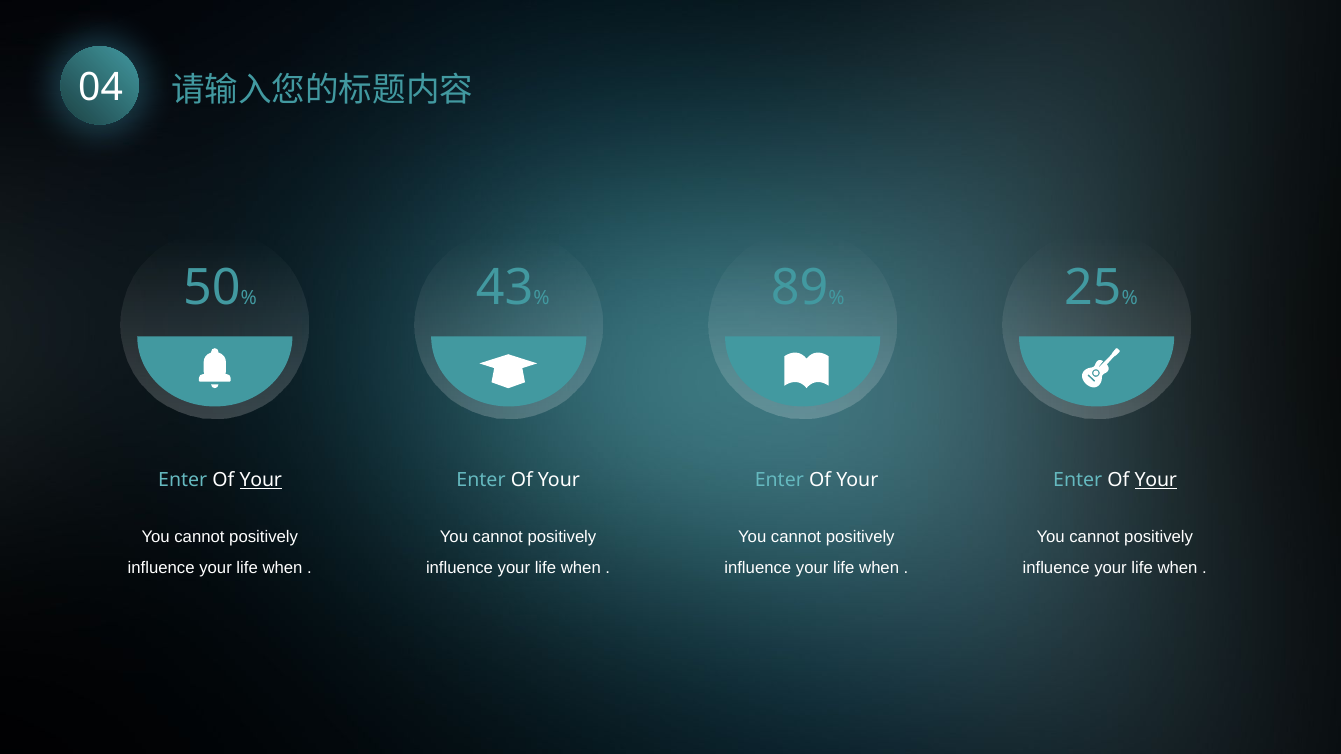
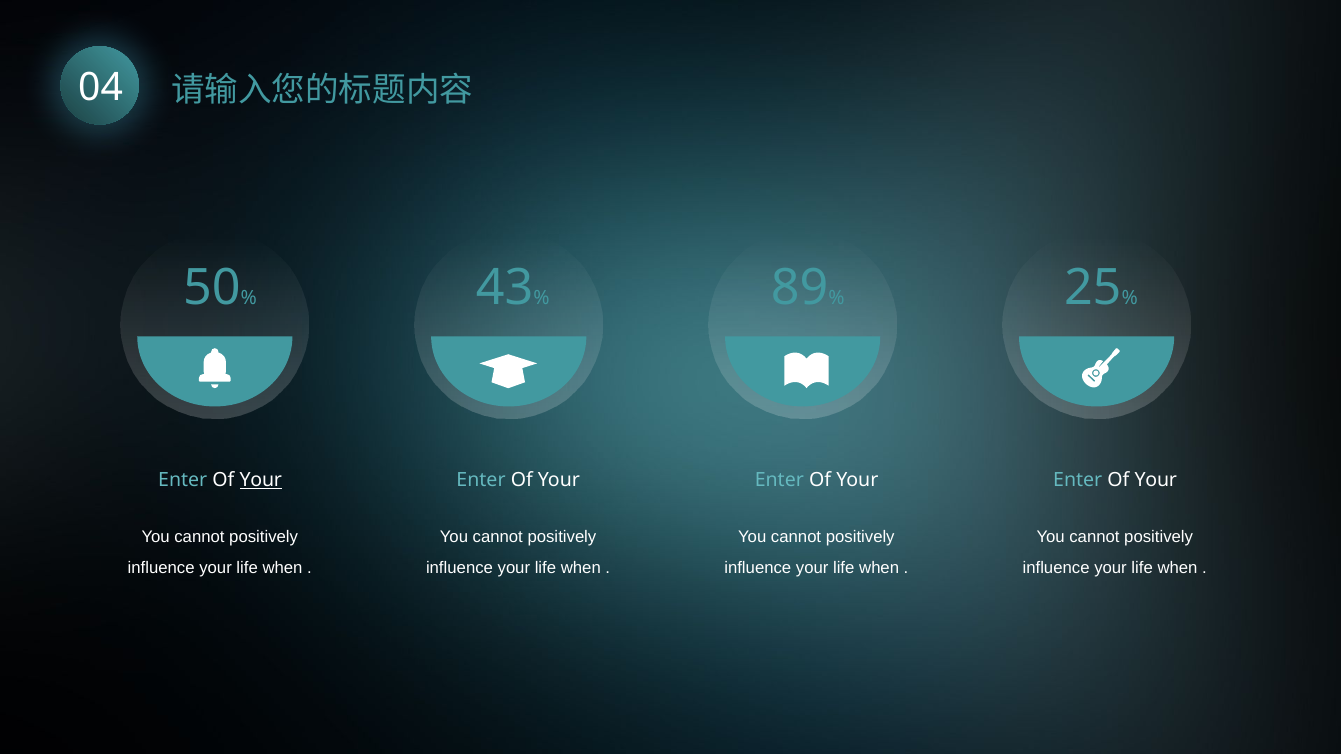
Your underline: present -> none (1156, 480)
